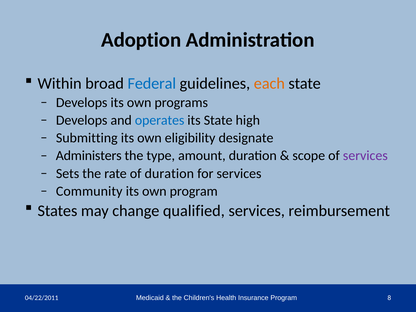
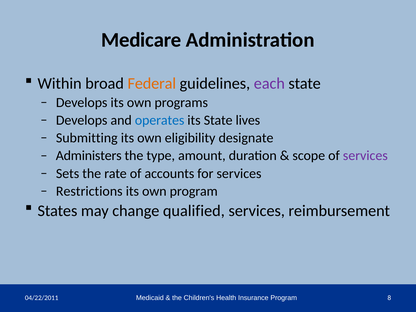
Adoption: Adoption -> Medicare (141, 40)
Federal colour: blue -> orange (152, 84)
each colour: orange -> purple (269, 84)
high: high -> lives (248, 120)
of duration: duration -> accounts (169, 173)
Community: Community -> Restrictions (89, 191)
